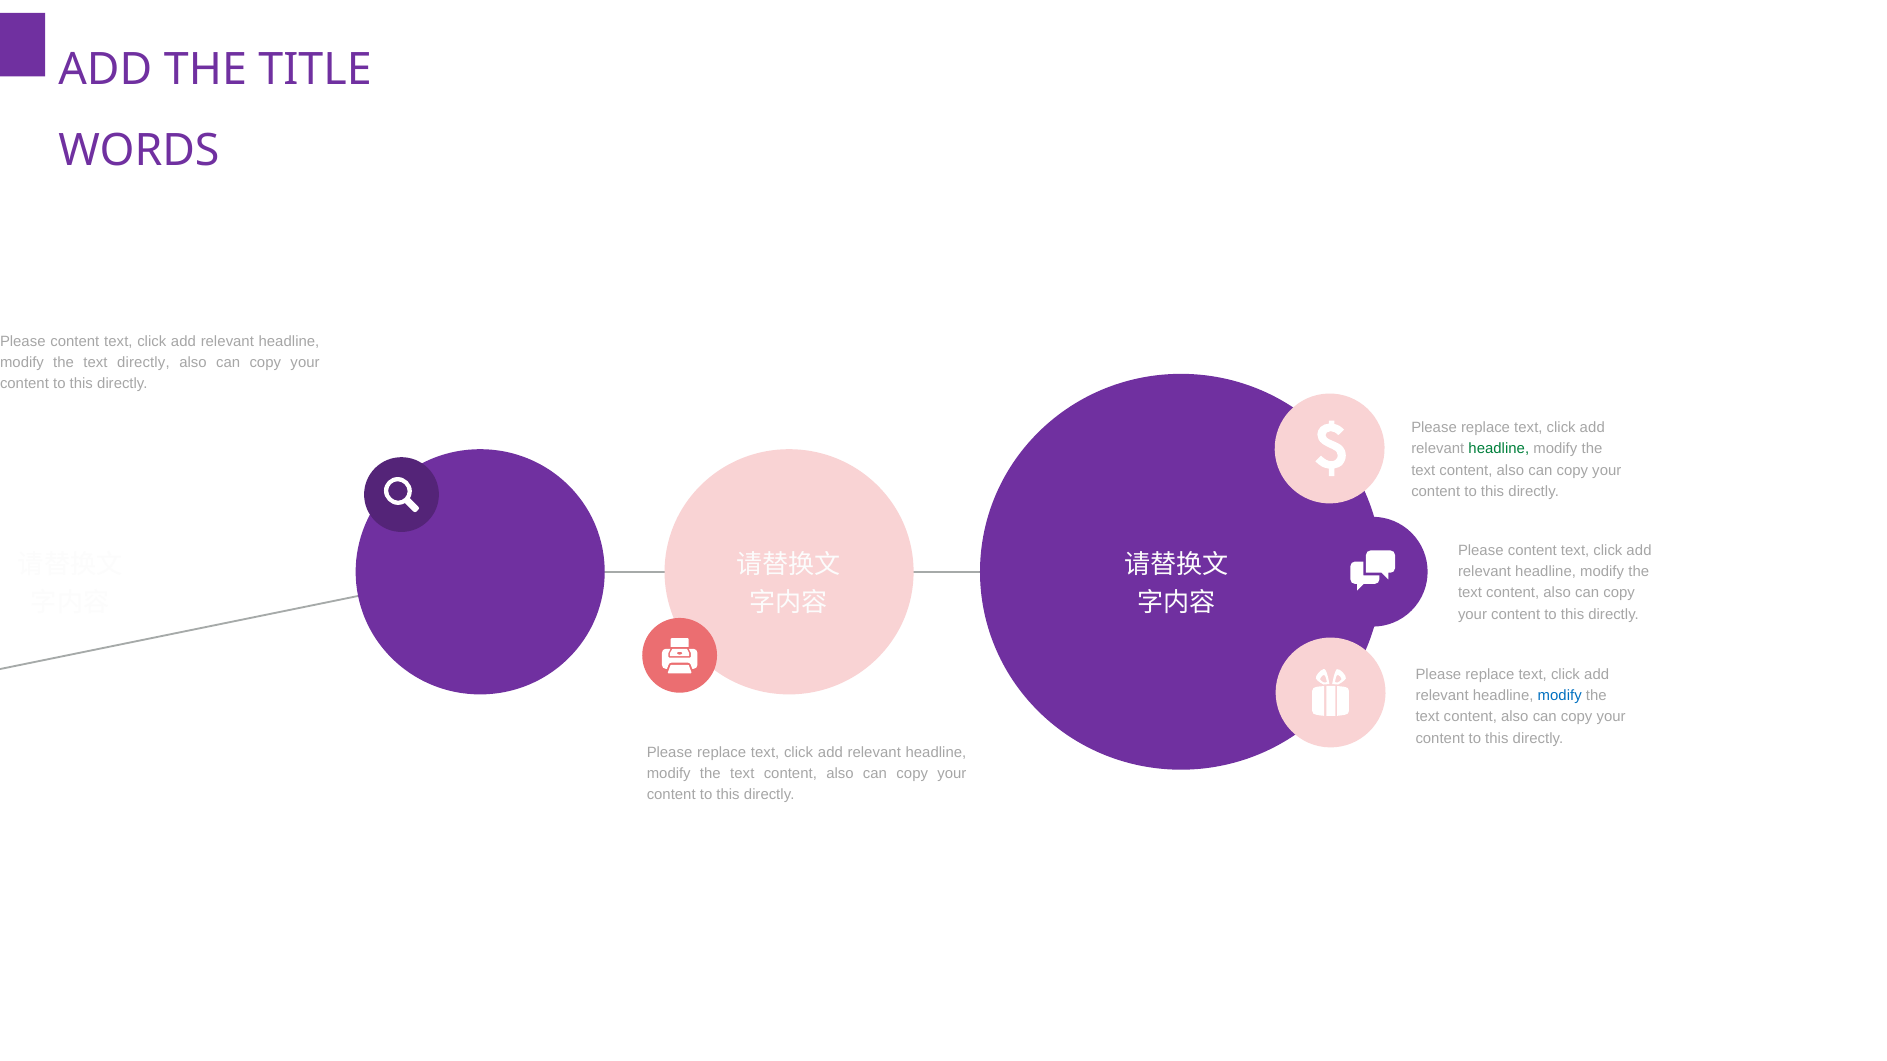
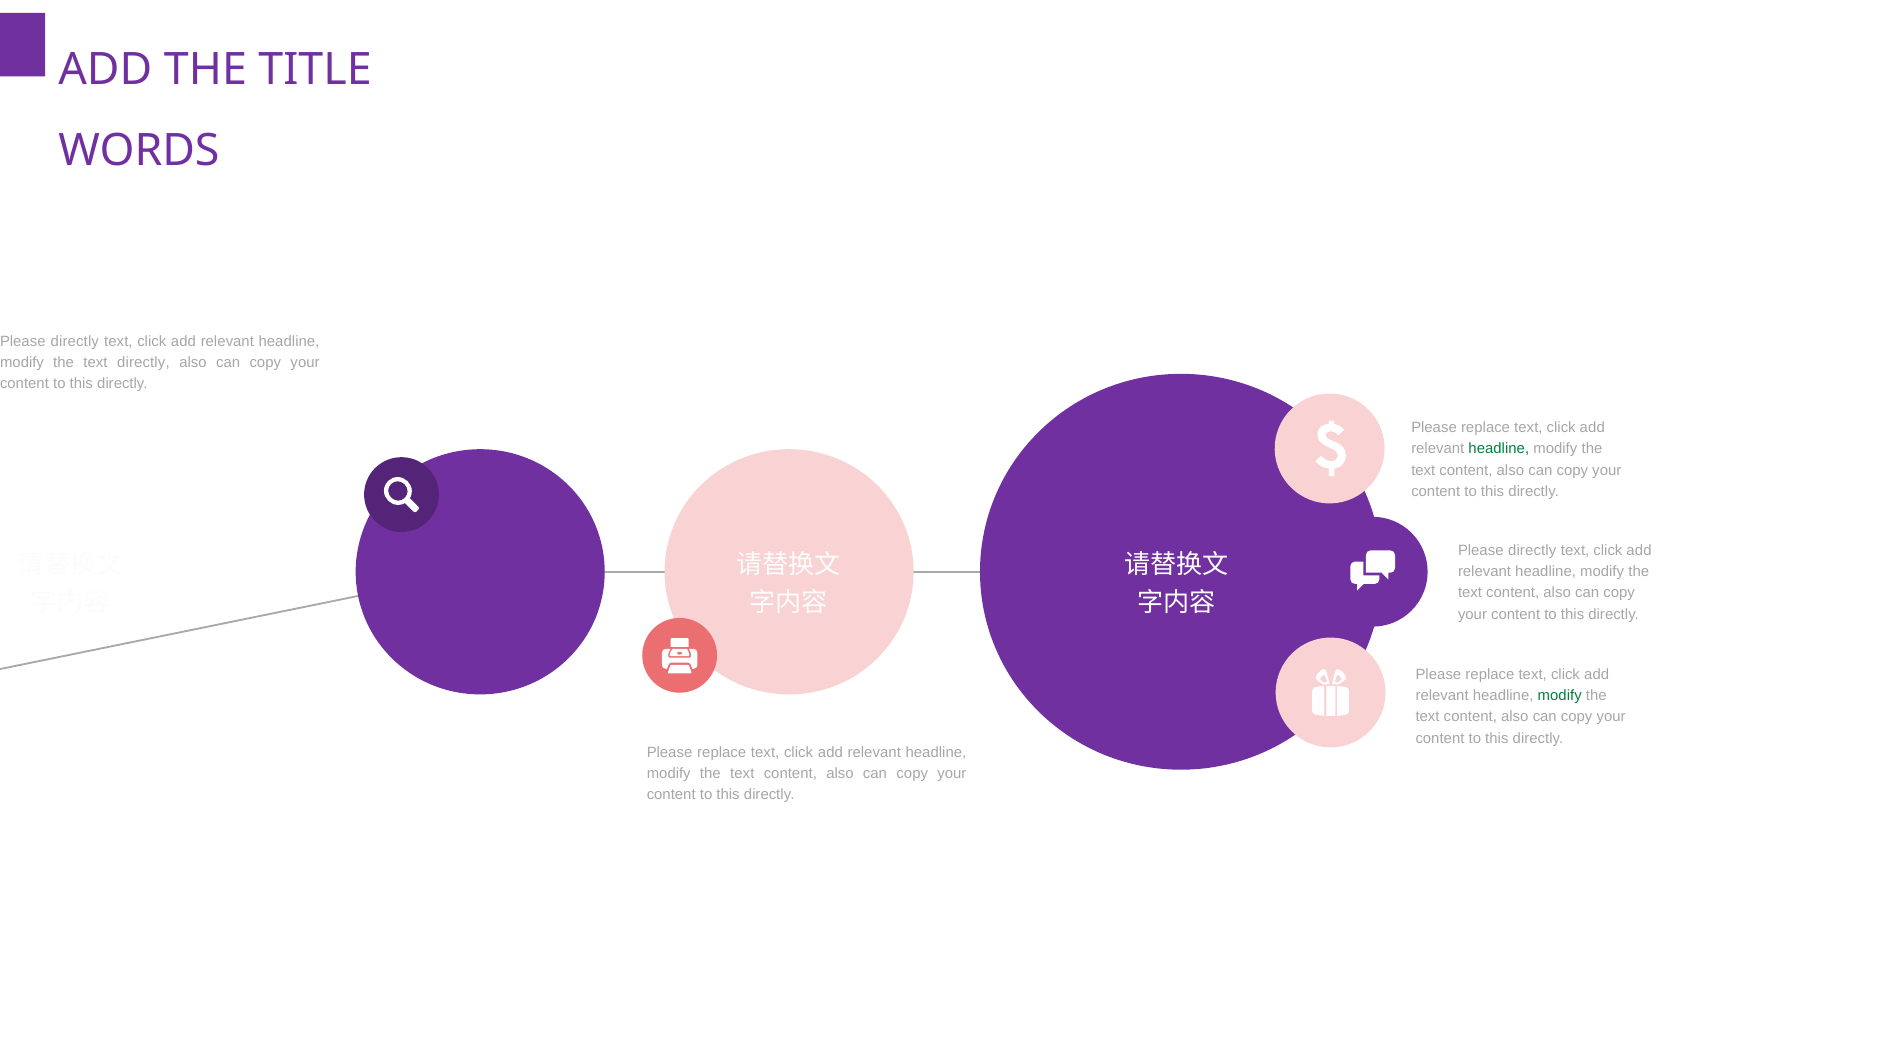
content: content -> directly (75, 341)
content: content -> directly (1532, 550)
modify colour: blue -> green (1560, 696)
